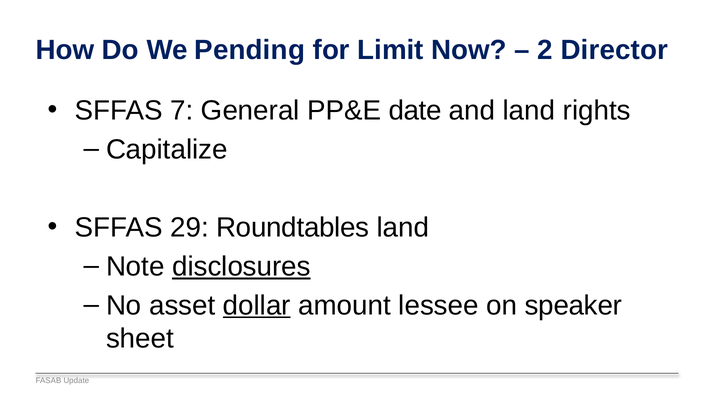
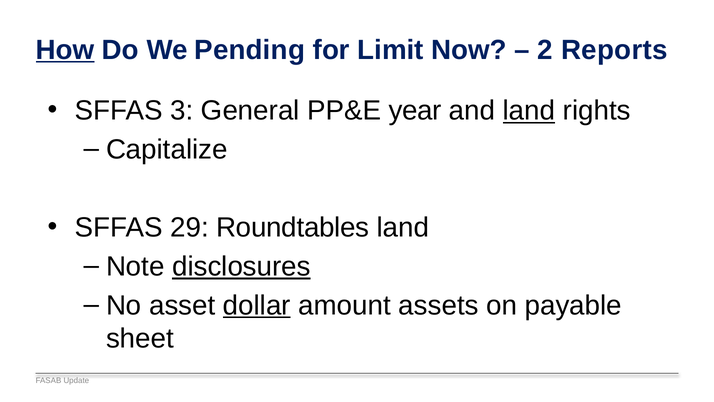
How underline: none -> present (65, 50)
Director: Director -> Reports (614, 50)
7: 7 -> 3 (182, 111)
date: date -> year (415, 111)
land underline: none -> present (529, 111)
lessee: lessee -> assets (439, 305)
speaker: speaker -> payable (573, 305)
